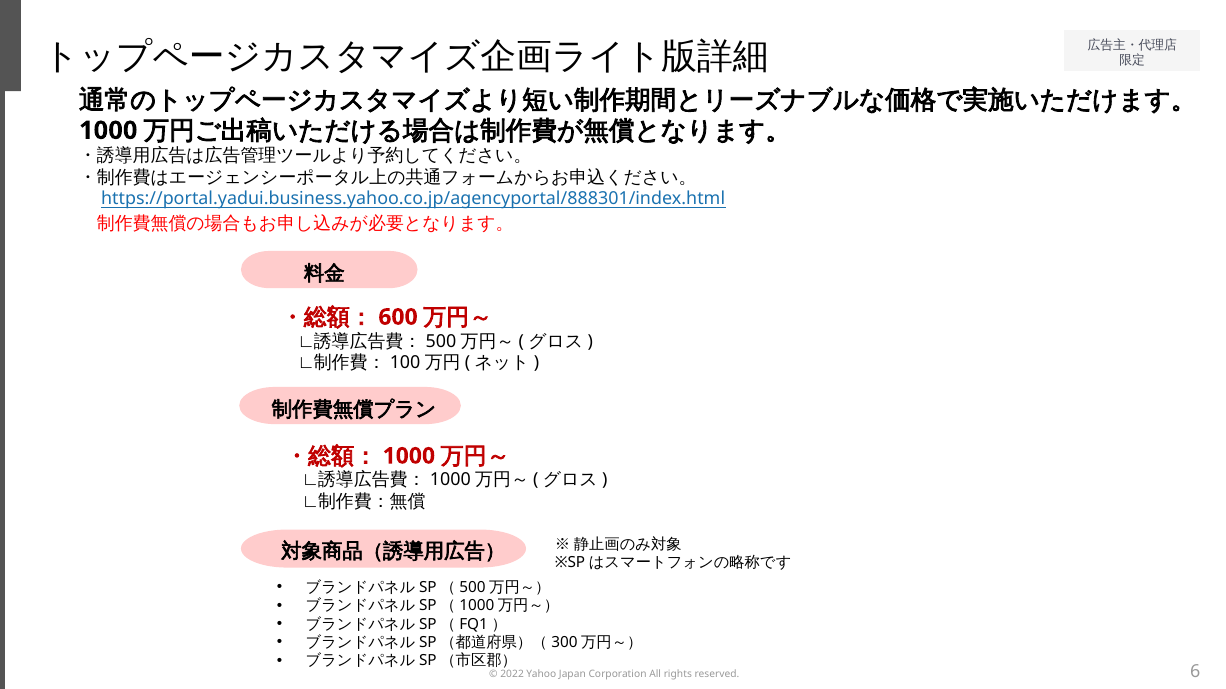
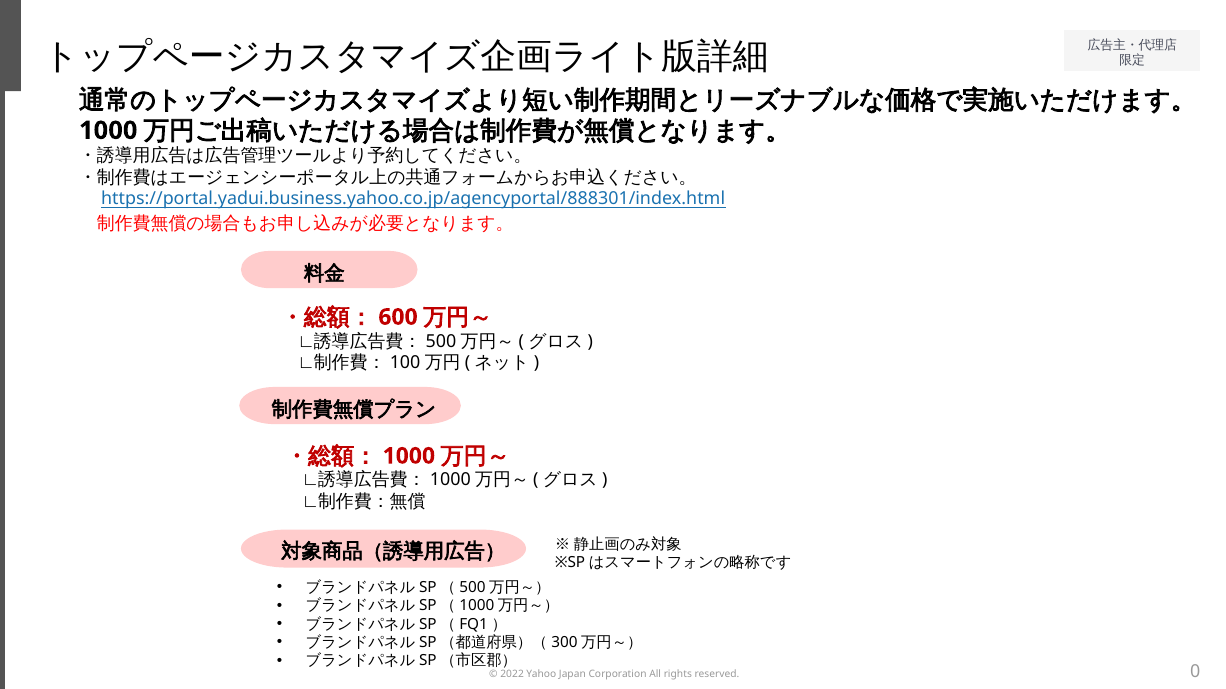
6: 6 -> 0 (1195, 673)
